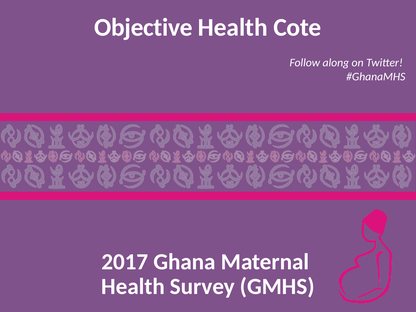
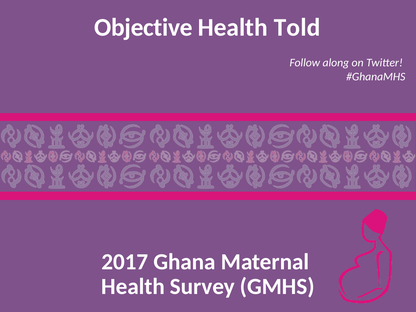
Cote: Cote -> Told (297, 28)
